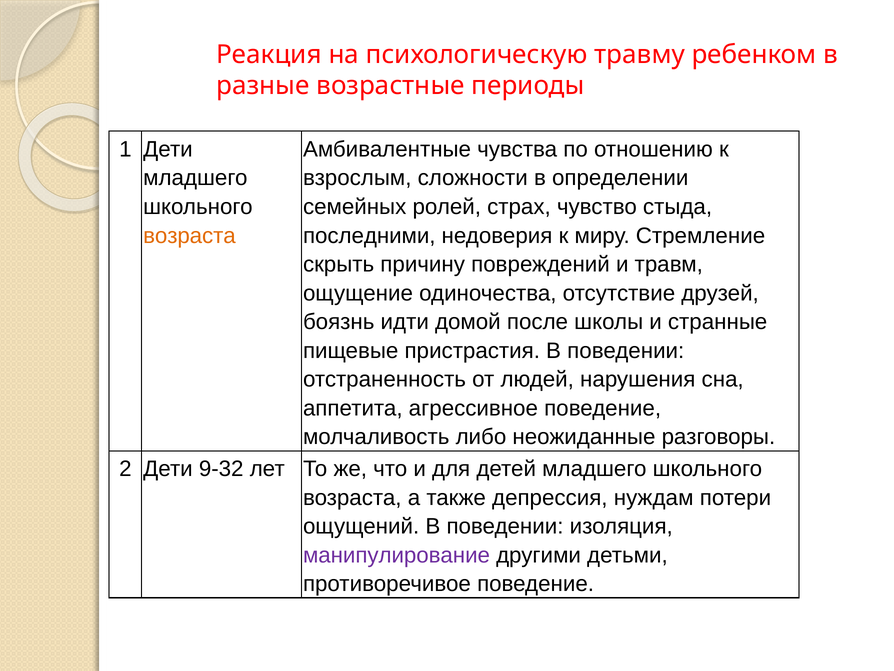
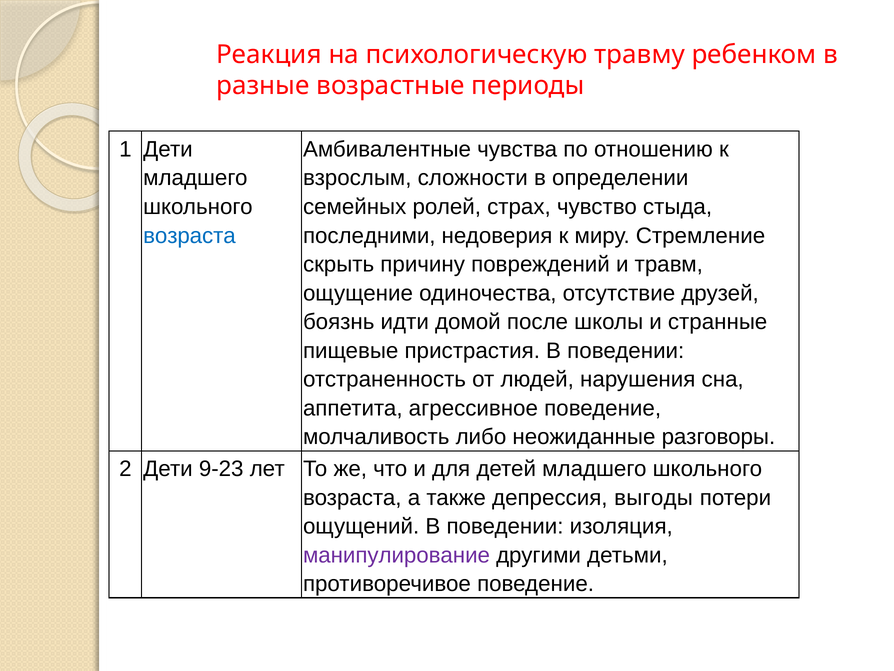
возраста colour: orange -> blue (189, 235)
9-32: 9-32 -> 9-23 (221, 469)
нуждам: нуждам -> выгоды (654, 497)
